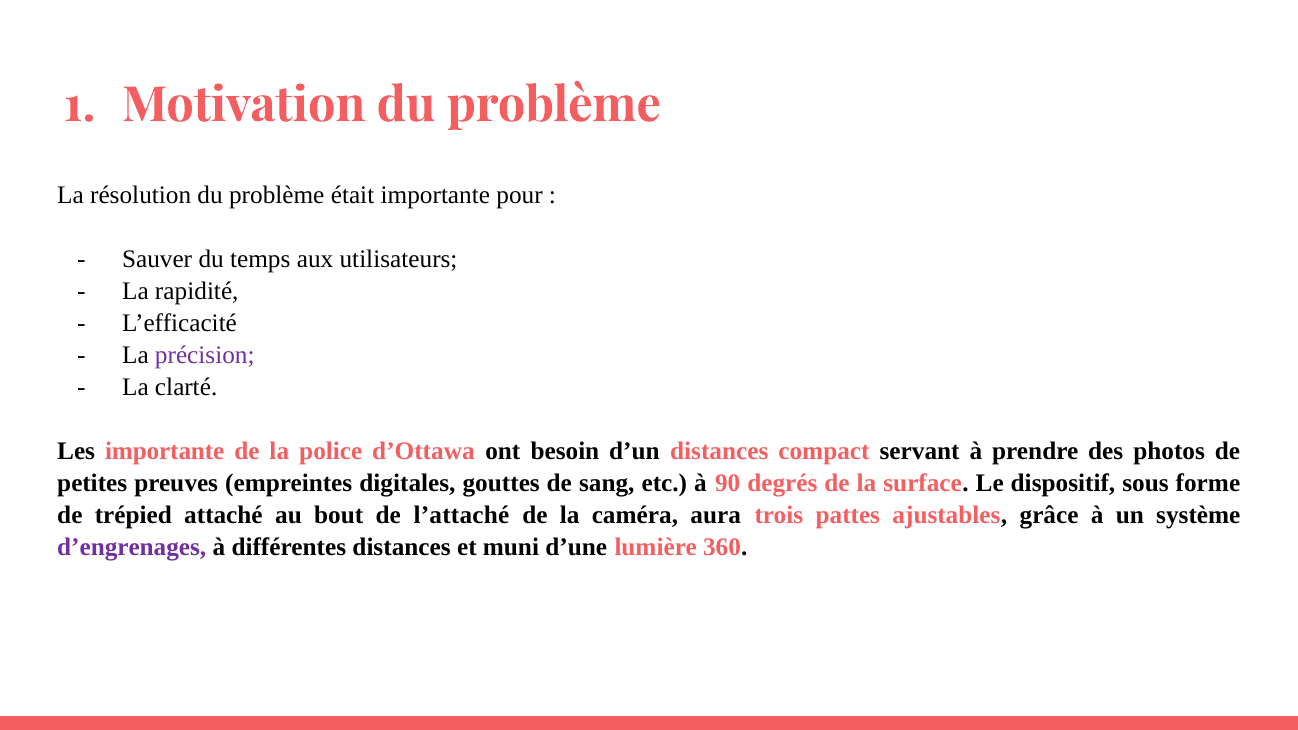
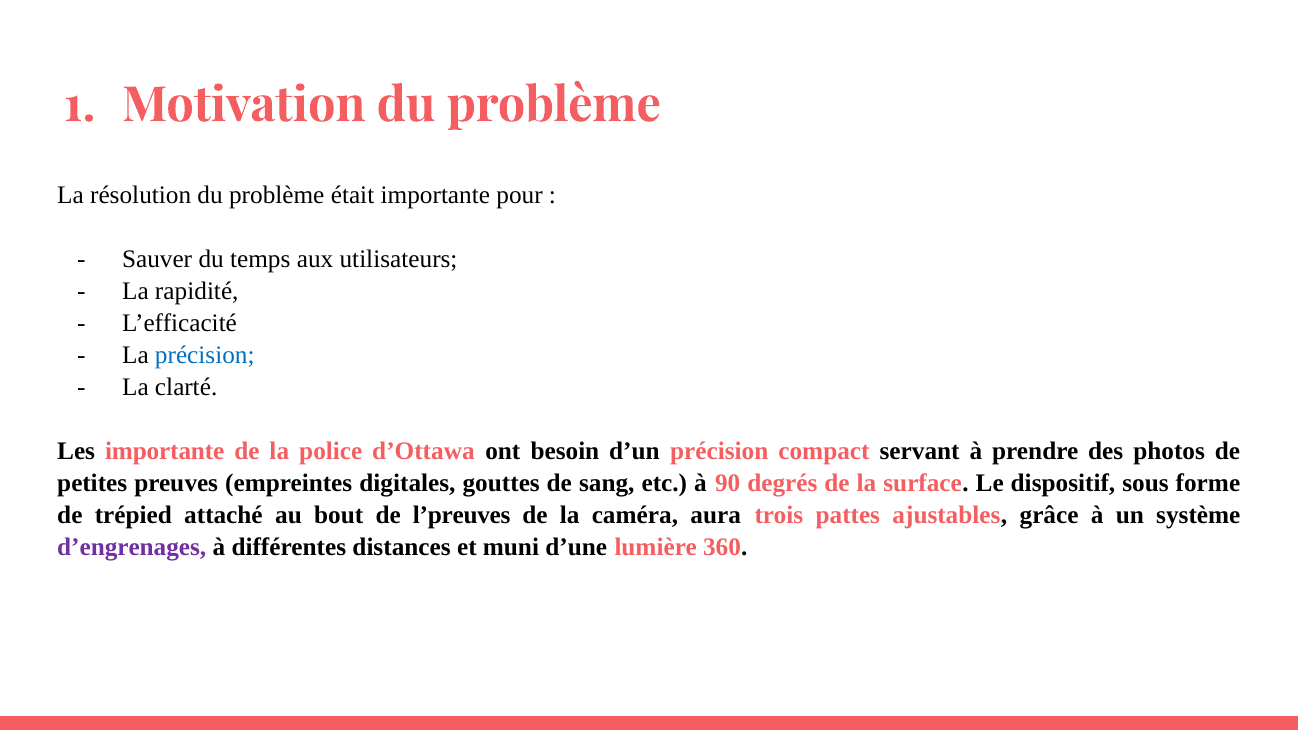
précision colour: purple -> blue (205, 355)
d’un distances: distances -> précision (719, 451)
l’attaché: l’attaché -> l’preuves (462, 515)
